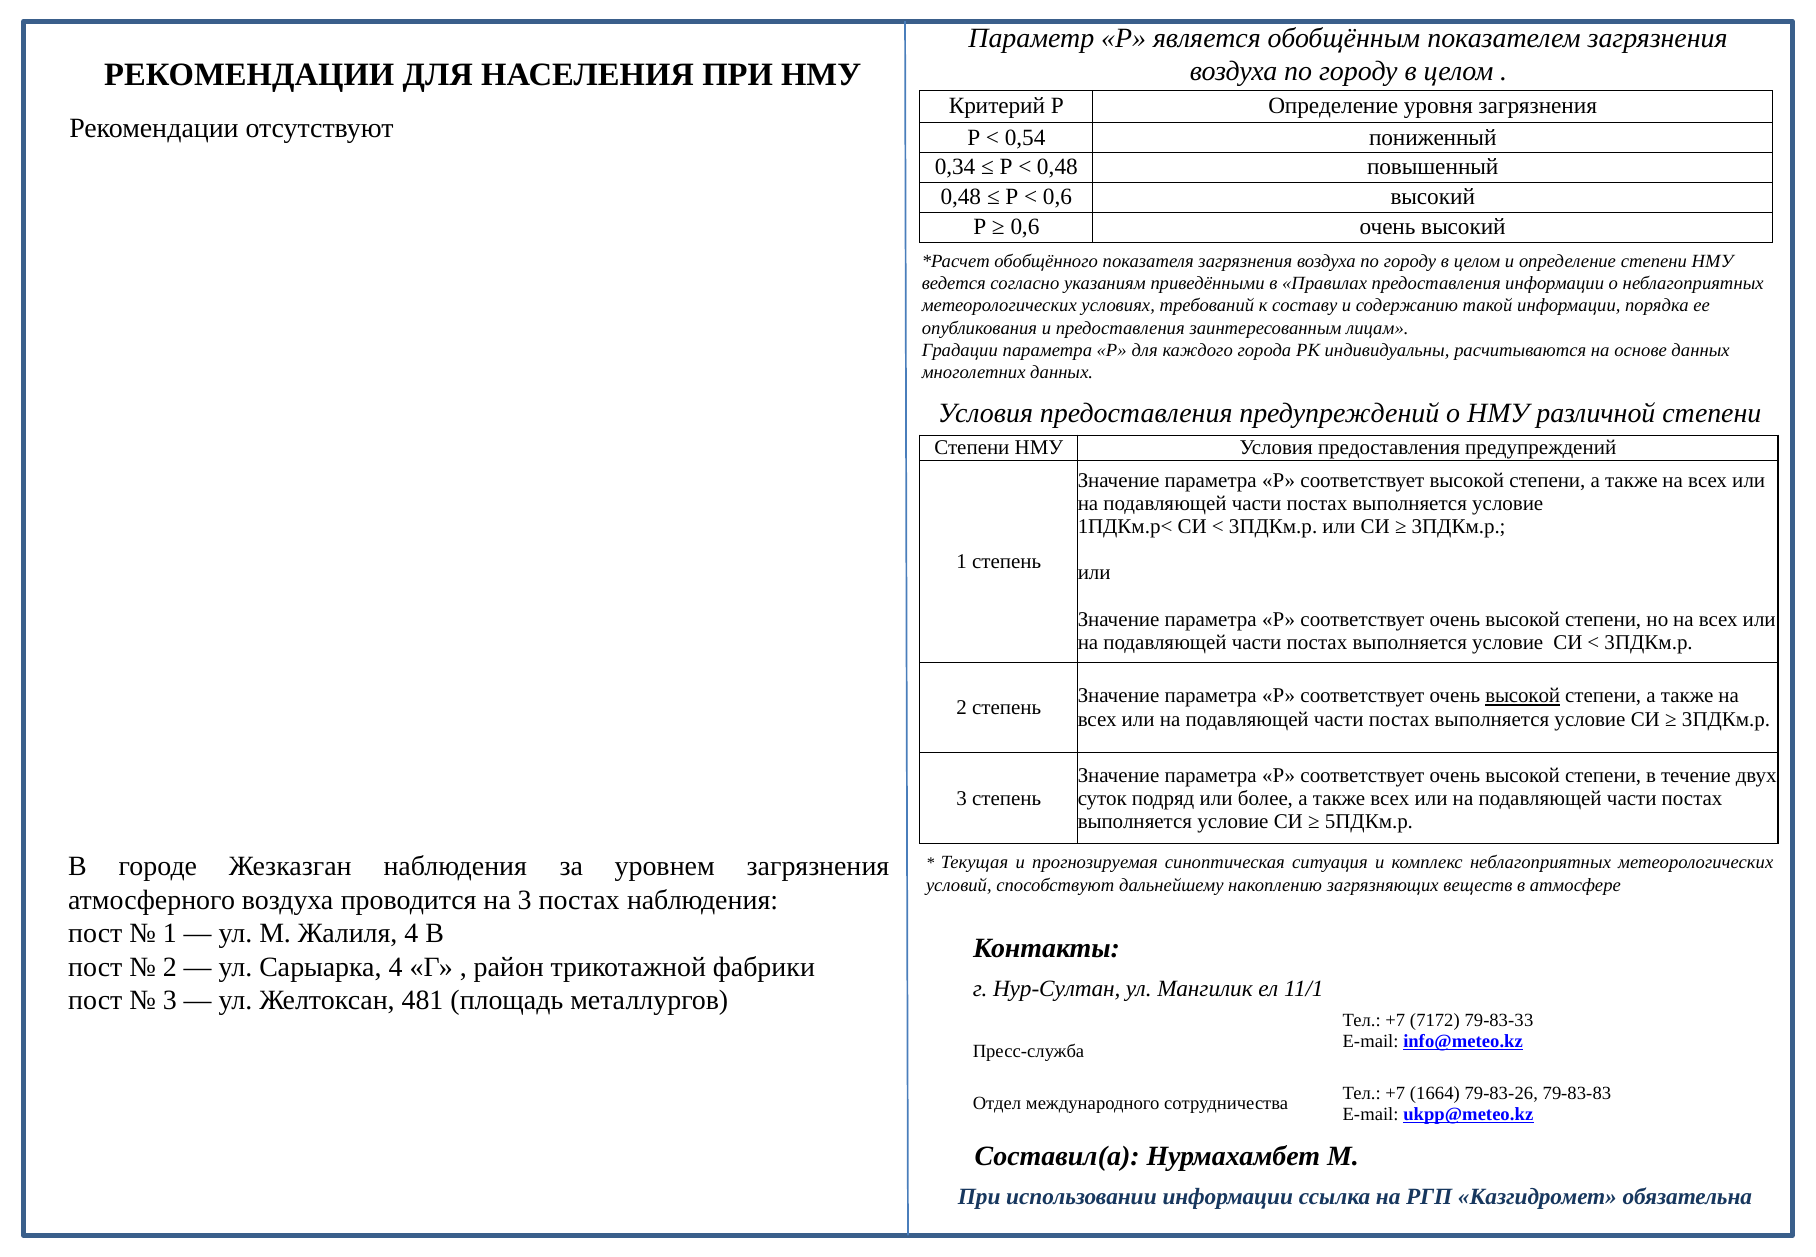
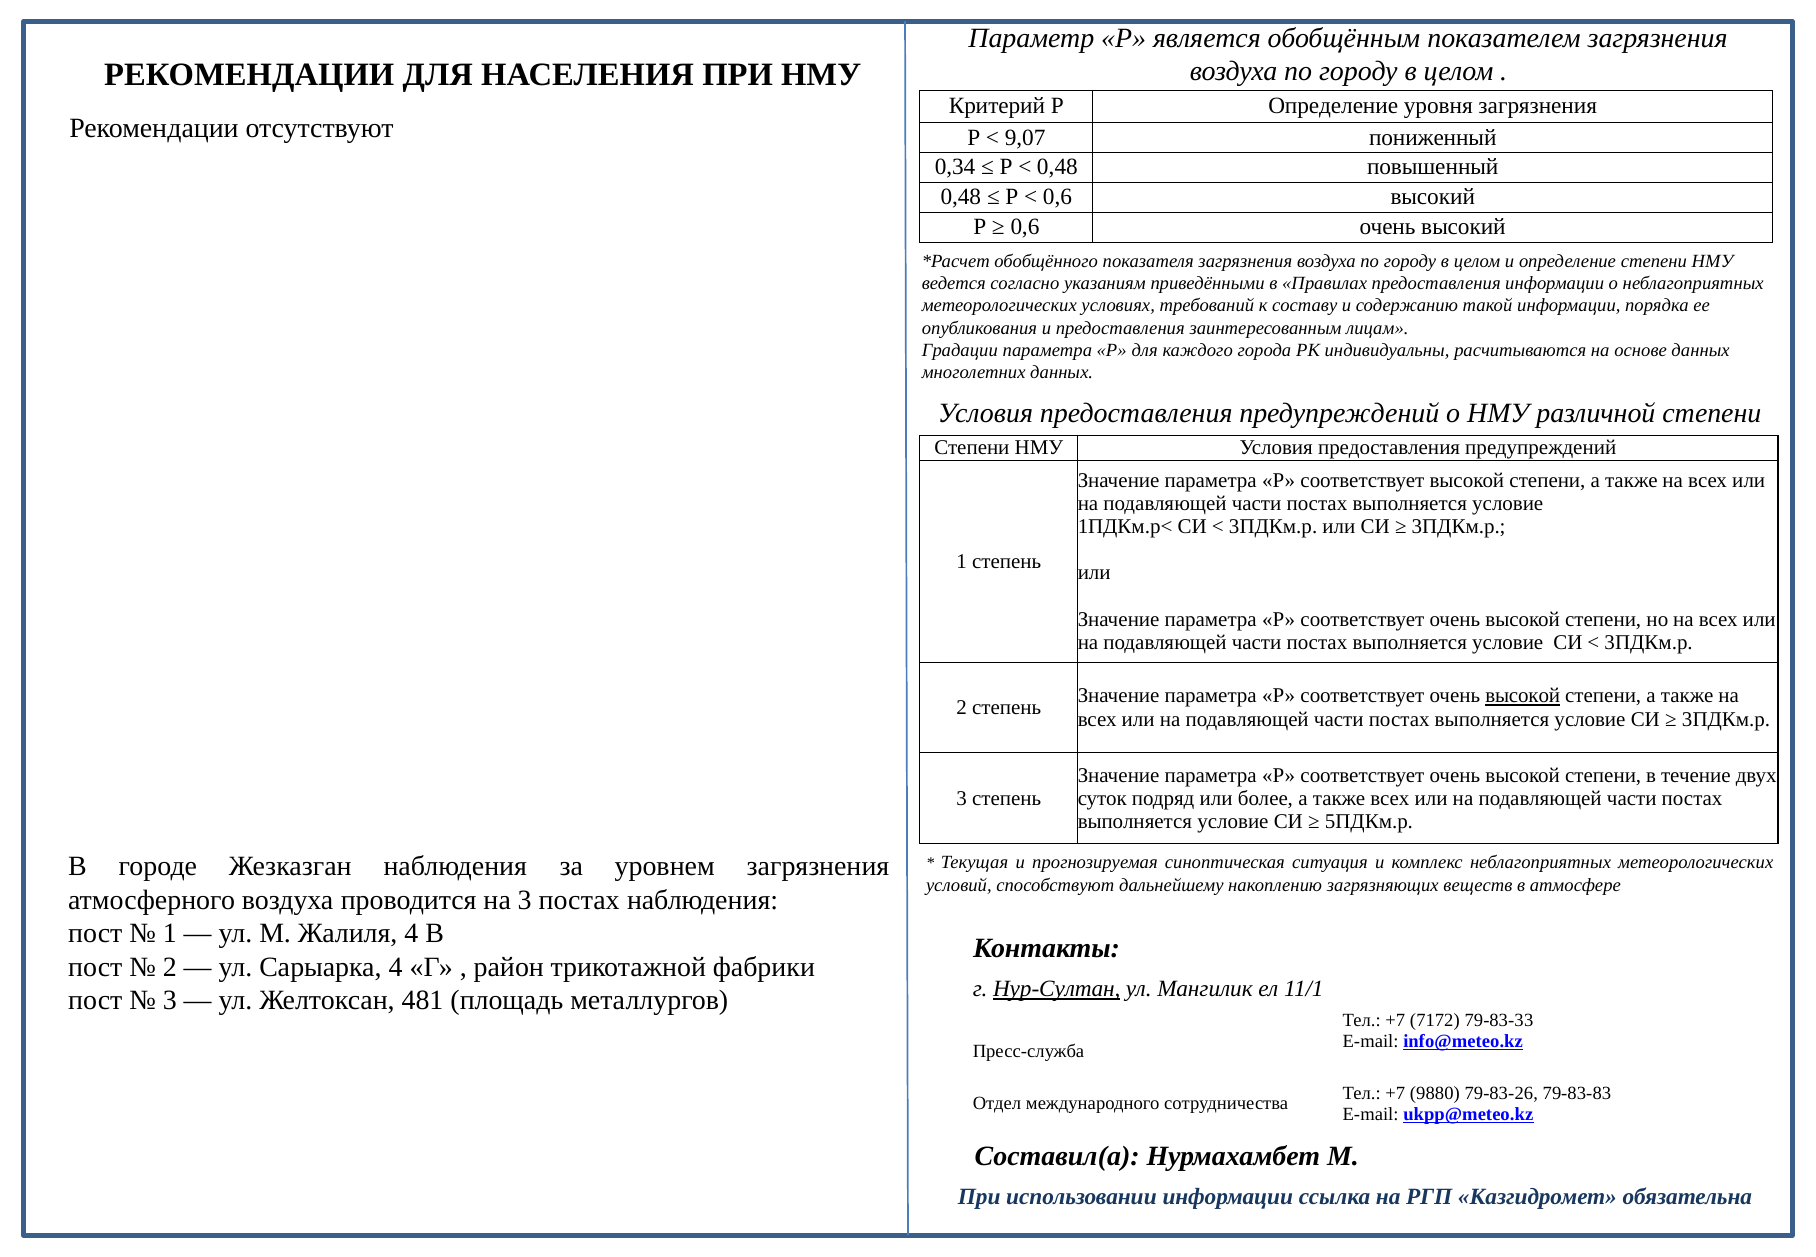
0,54: 0,54 -> 9,07 (1025, 137)
Нур-Султан underline: none -> present (1057, 989)
1664: 1664 -> 9880 (1435, 1093)
